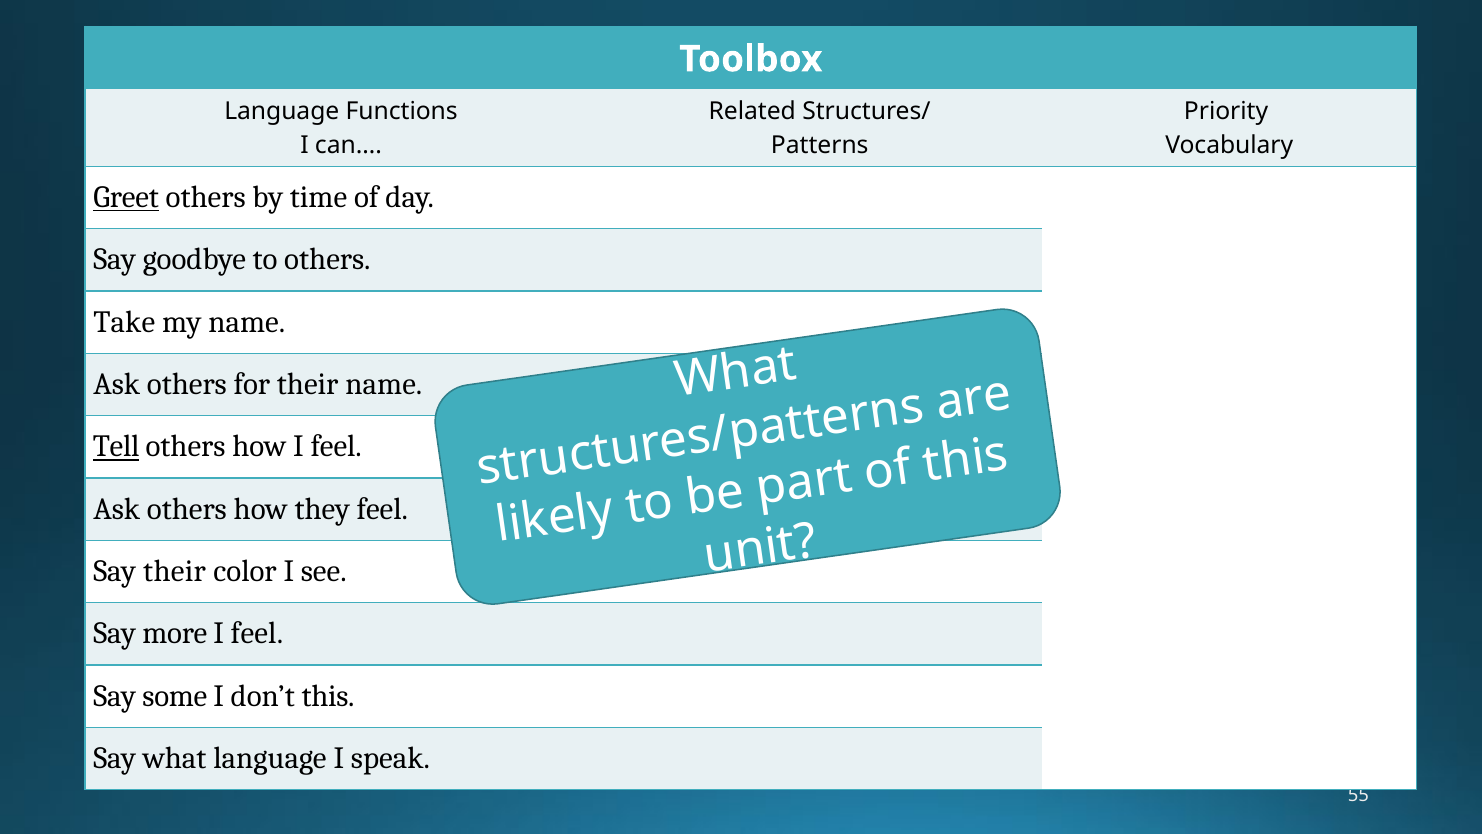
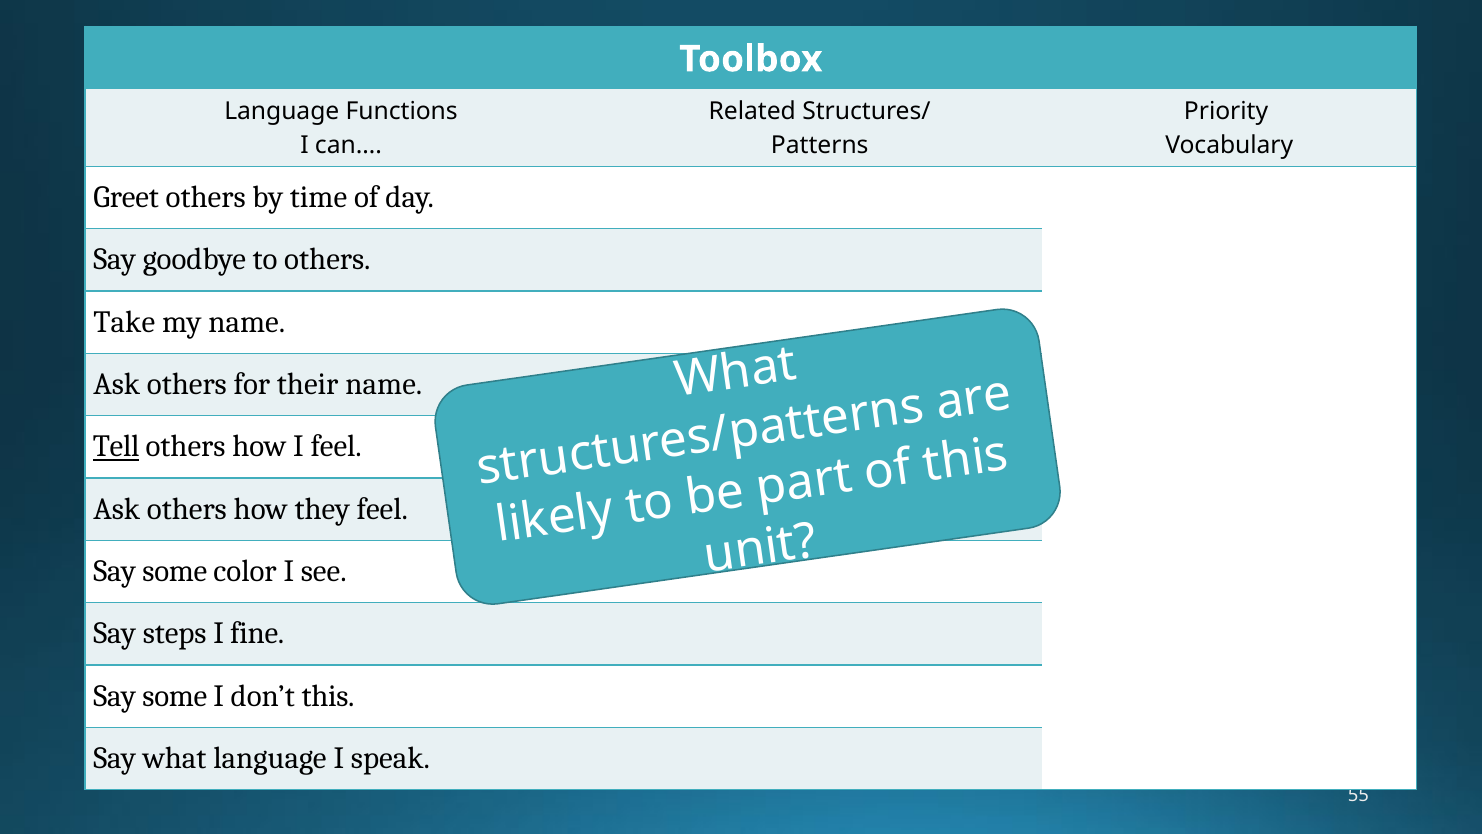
Greet underline: present -> none (126, 197)
their: their -> some (175, 571)
more: more -> steps (175, 633)
feel: feel -> fine (257, 633)
